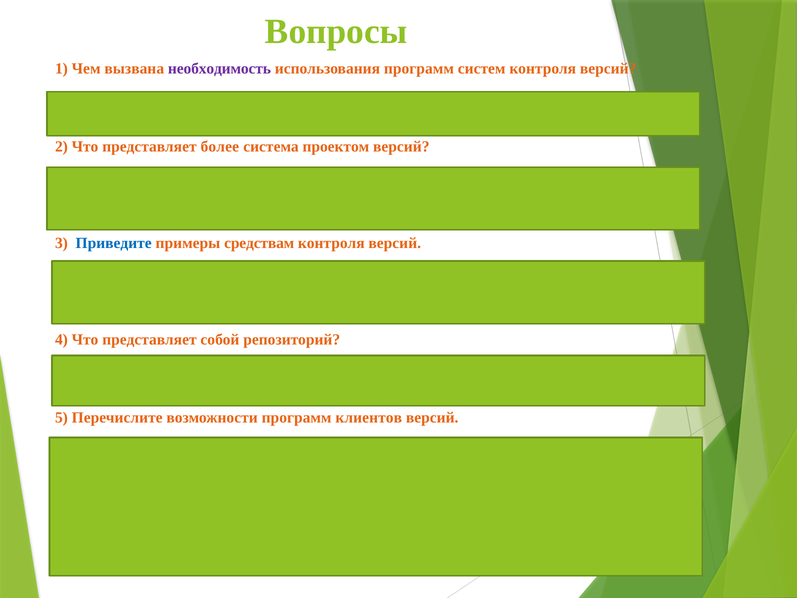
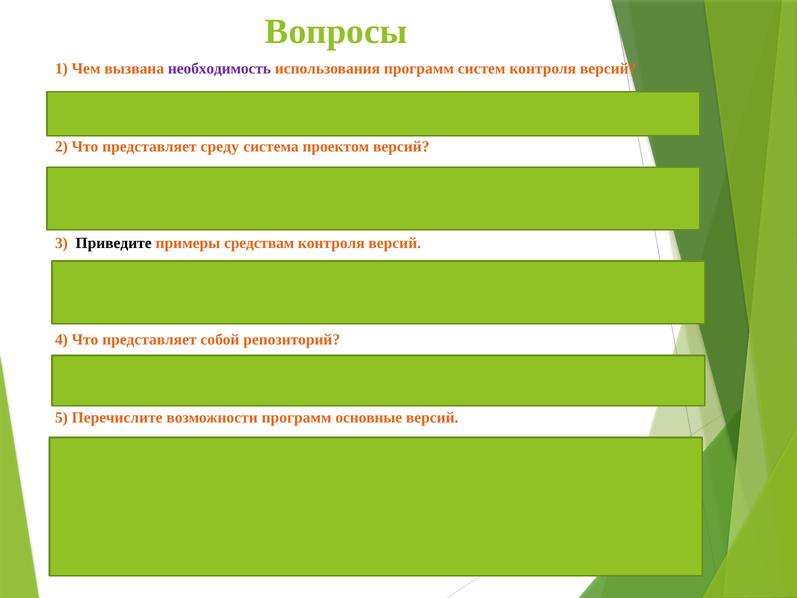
более: более -> среду (220, 146)
Приведите colour: blue -> black (114, 243)
программ клиентов: клиентов -> основные (369, 418)
